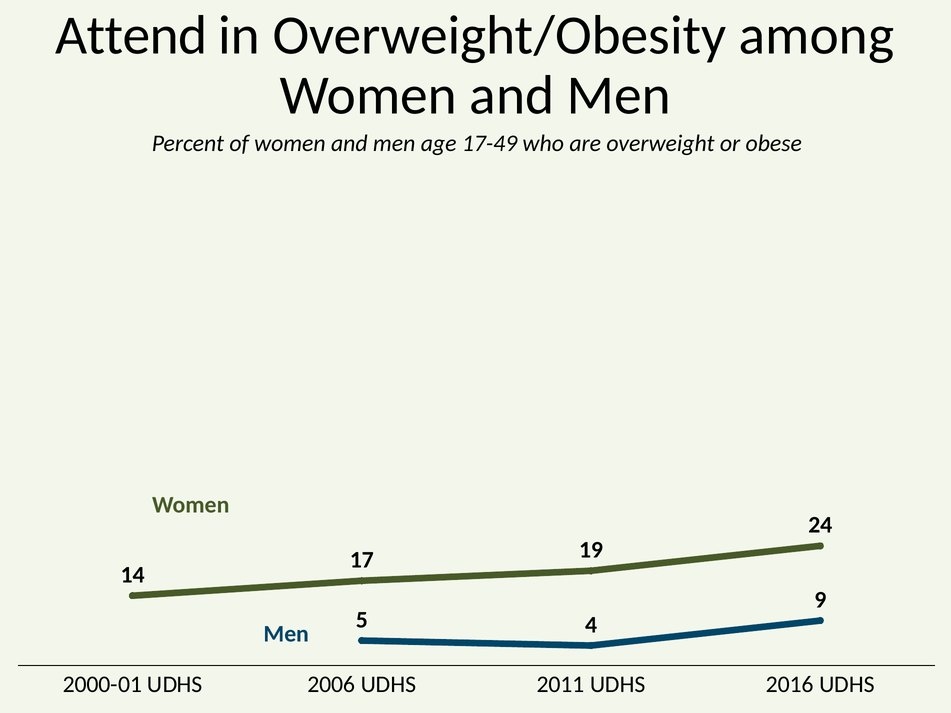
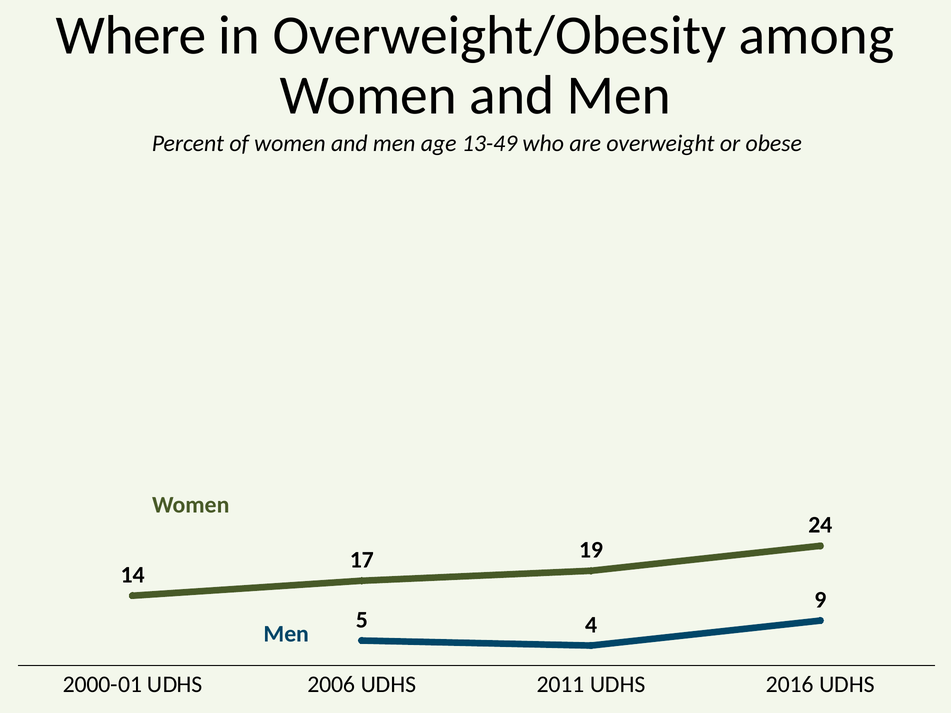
Attend: Attend -> Where (131, 36)
17-49: 17-49 -> 13-49 (490, 144)
